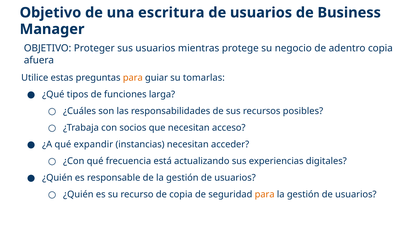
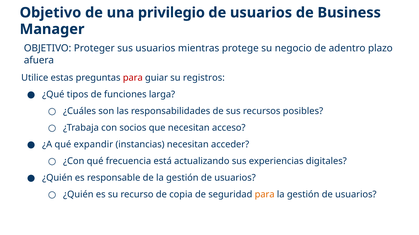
escritura: escritura -> privilegio (171, 13)
adentro copia: copia -> plazo (380, 49)
para colour: orange -> red (133, 78)
tomarlas: tomarlas -> registros (204, 78)
